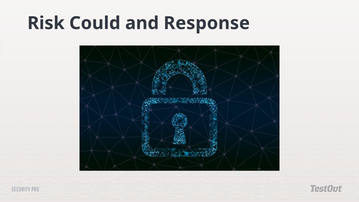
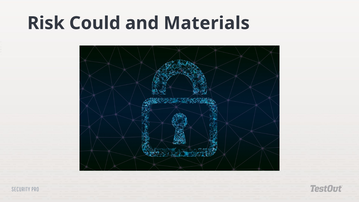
Response: Response -> Materials (207, 23)
